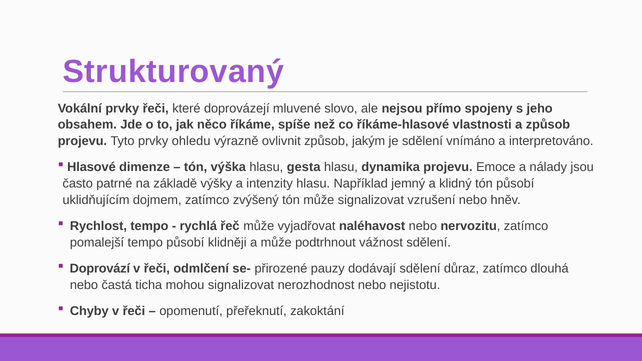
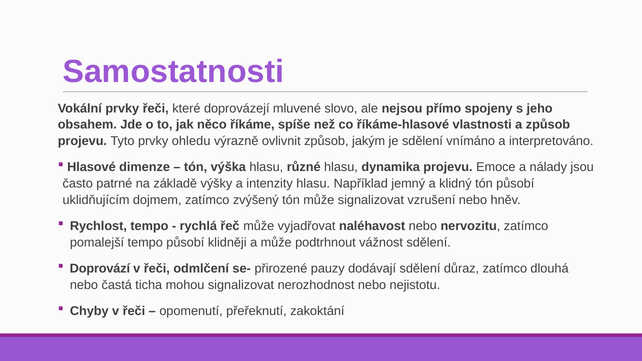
Strukturovaný: Strukturovaný -> Samostatnosti (173, 72)
gesta: gesta -> různé (304, 167)
